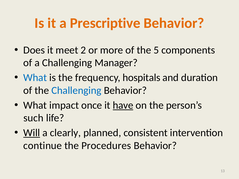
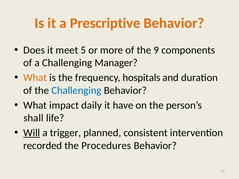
2: 2 -> 5 (83, 50)
5: 5 -> 9 (156, 50)
What colour: blue -> orange (35, 78)
once: once -> daily (92, 105)
have underline: present -> none (123, 105)
such: such -> shall (33, 118)
clearly: clearly -> trigger (65, 133)
continue: continue -> recorded (43, 146)
